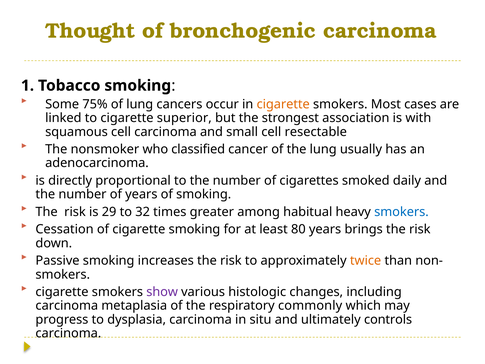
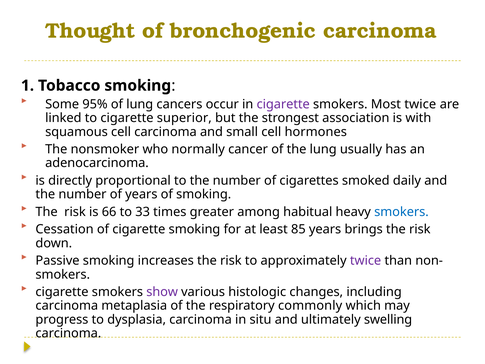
75%: 75% -> 95% (95, 104)
cigarette colour: orange -> purple (283, 104)
Most cases: cases -> twice (420, 104)
resectable: resectable -> hormones (316, 132)
classified: classified -> normally (198, 149)
29: 29 -> 66 (109, 212)
32: 32 -> 33 (143, 212)
80: 80 -> 85 (298, 229)
twice colour: orange -> purple (366, 260)
controls: controls -> swelling (388, 319)
